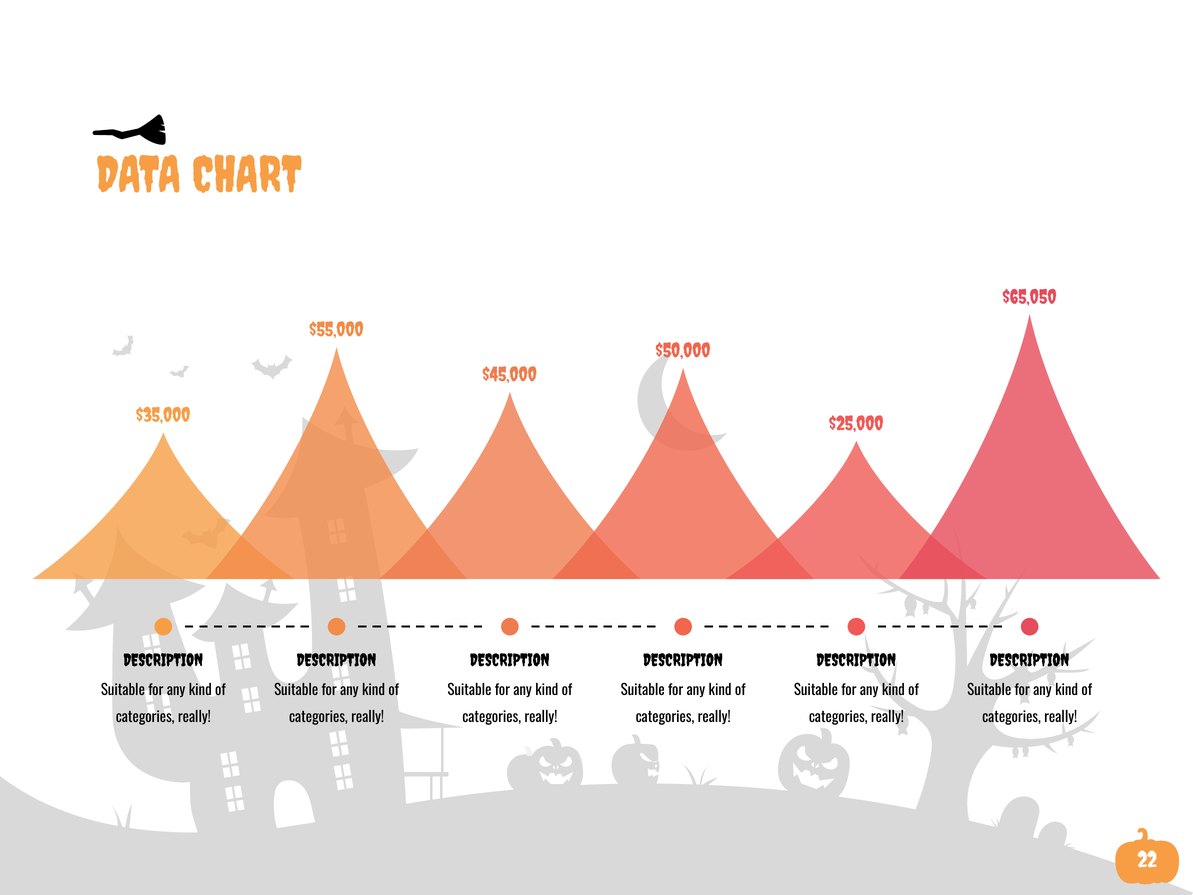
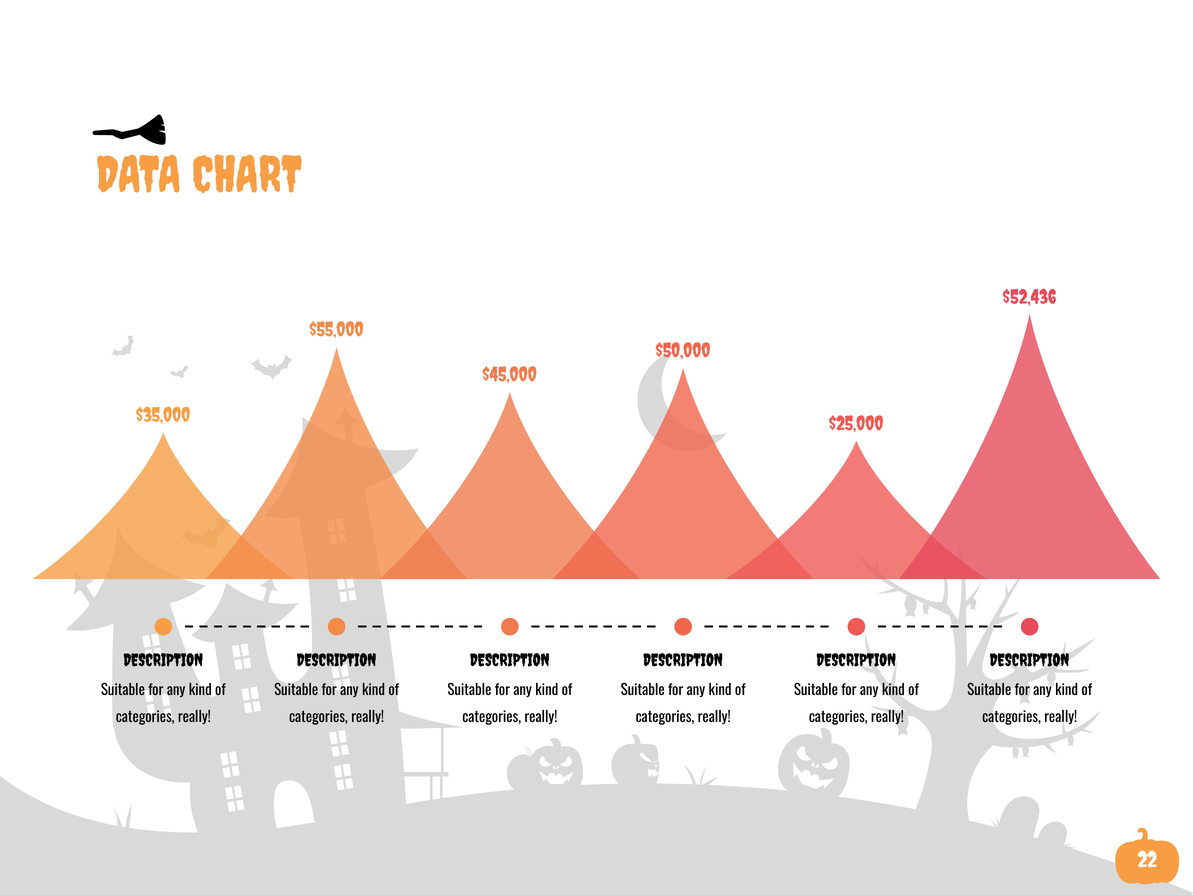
$65,050: $65,050 -> $52,436 (1030, 297)
